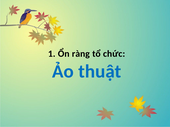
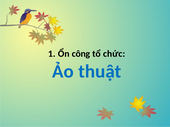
ràng: ràng -> công (81, 54)
